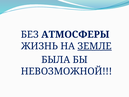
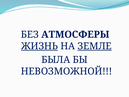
ЖИЗНЬ underline: none -> present (40, 46)
